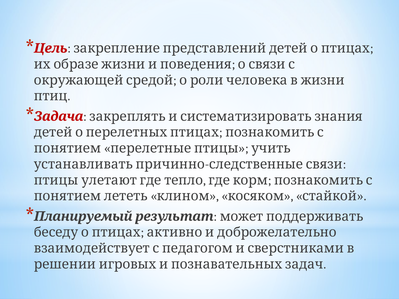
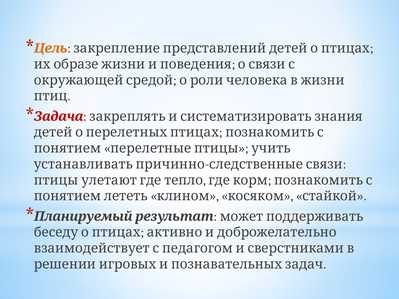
Цель colour: red -> orange (51, 48)
